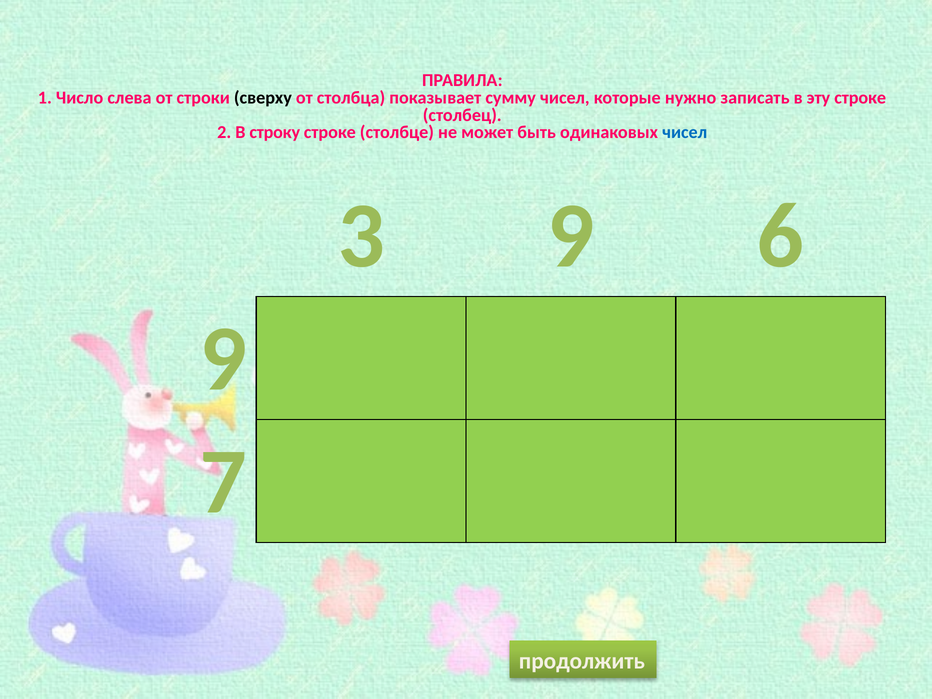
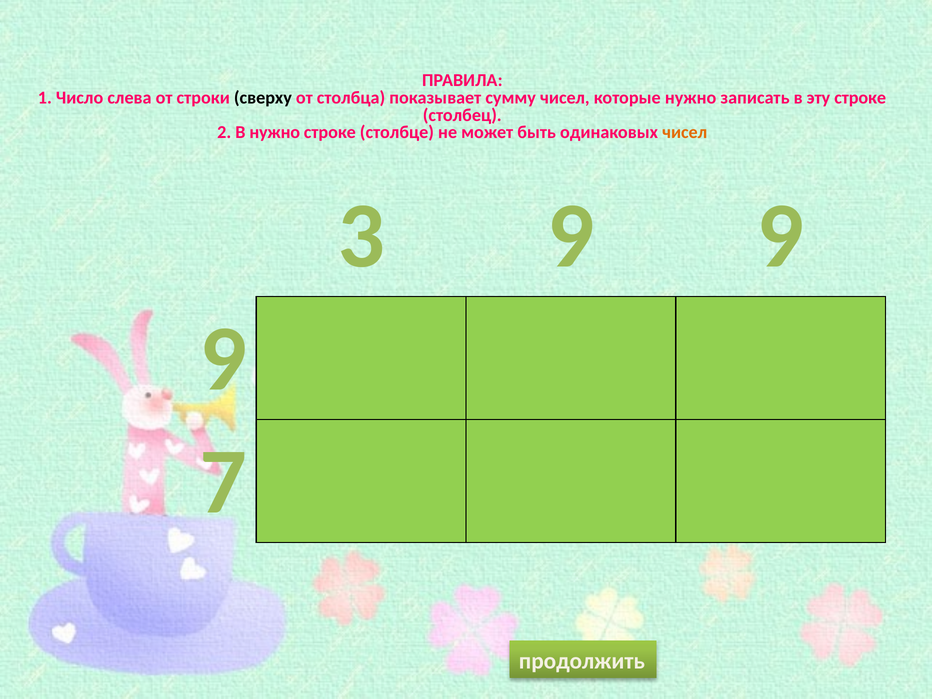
В строку: строку -> нужно (275, 132)
чисел colour: blue -> orange (685, 132)
3 9 6: 6 -> 9 (781, 236)
